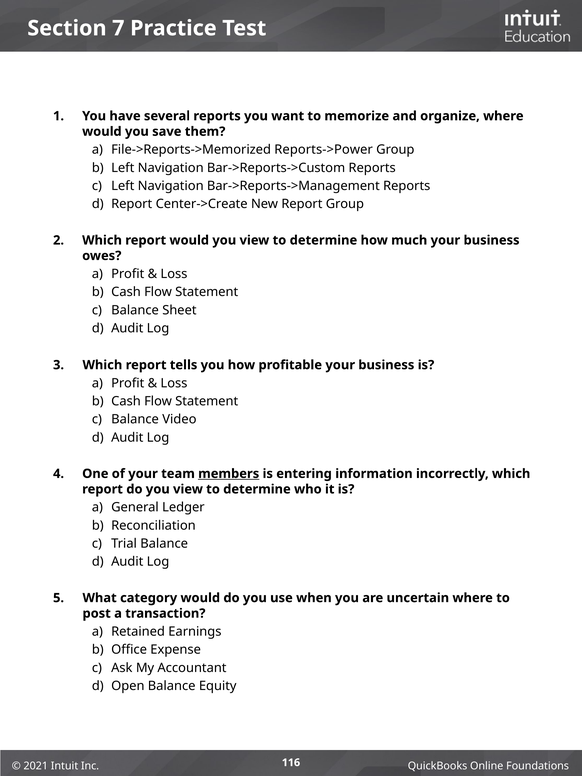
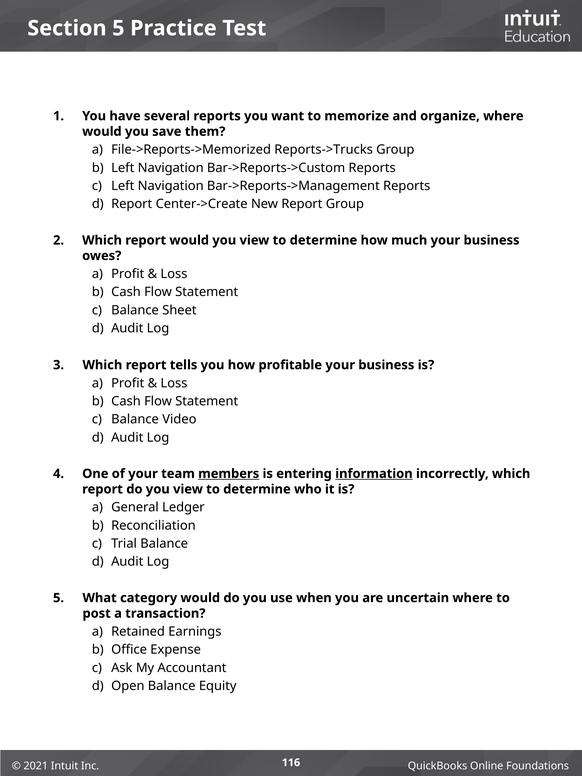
Section 7: 7 -> 5 (118, 28)
Reports->Power: Reports->Power -> Reports->Trucks (324, 150)
information underline: none -> present (374, 474)
